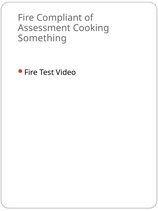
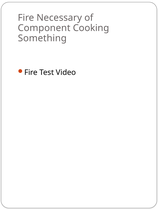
Compliant: Compliant -> Necessary (59, 18)
Assessment: Assessment -> Component (44, 28)
